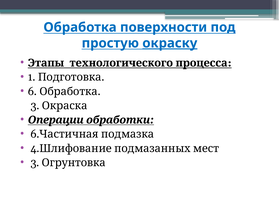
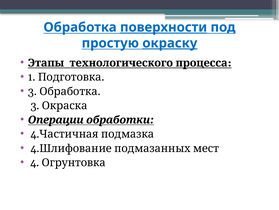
поверхности underline: none -> present (164, 27)
6: 6 -> 3 (32, 91)
6: 6 -> 4 (35, 134)
3: 3 -> 4 (35, 162)
